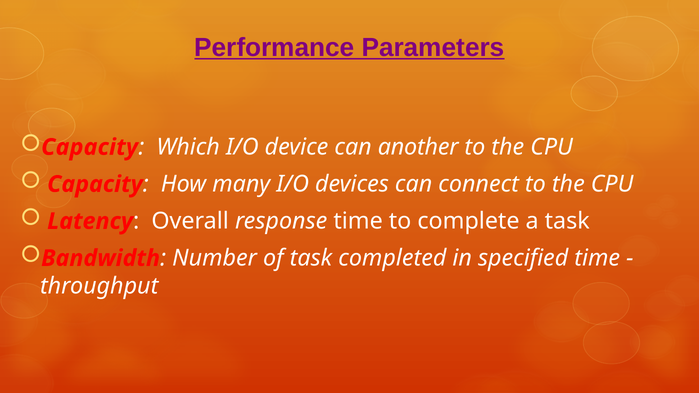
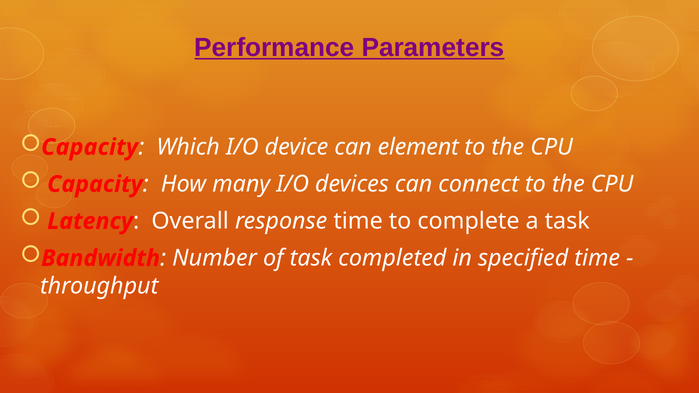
another: another -> element (418, 147)
